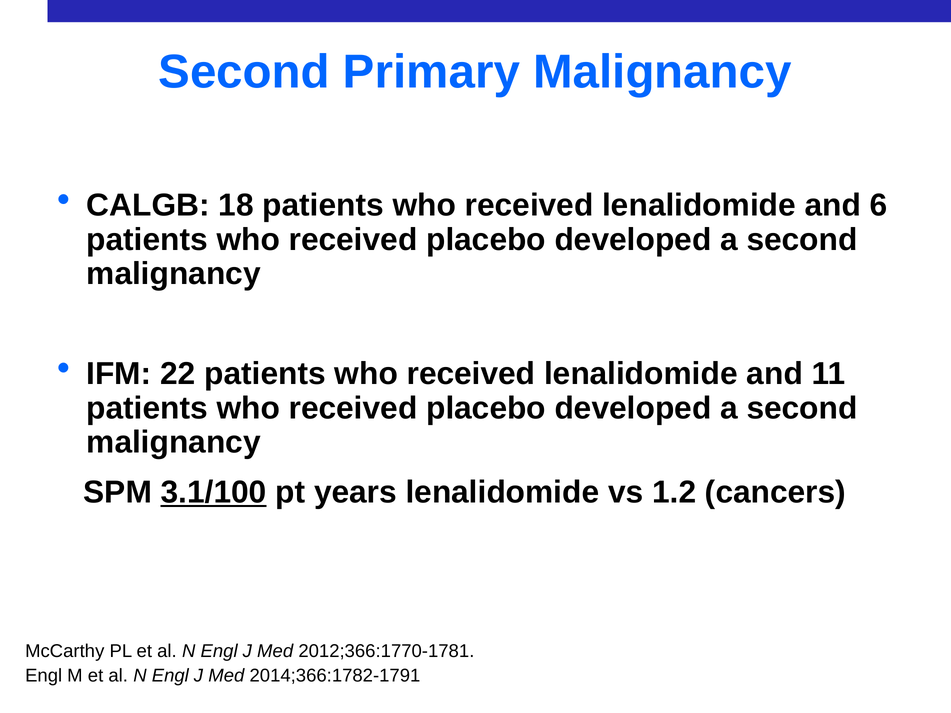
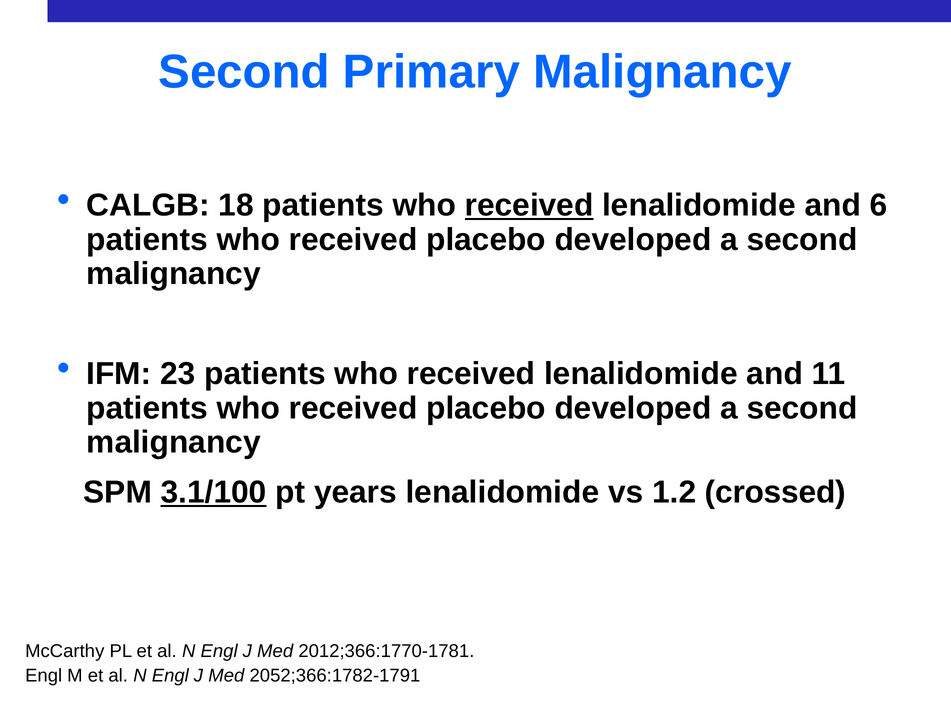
received underline: none -> present (529, 205)
22: 22 -> 23 (178, 374)
cancers: cancers -> crossed (775, 492)
2014;366:1782-1791: 2014;366:1782-1791 -> 2052;366:1782-1791 (335, 676)
